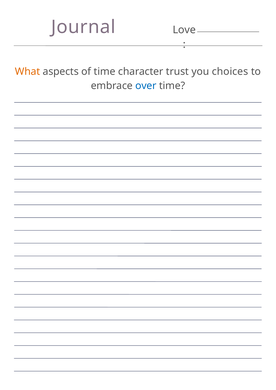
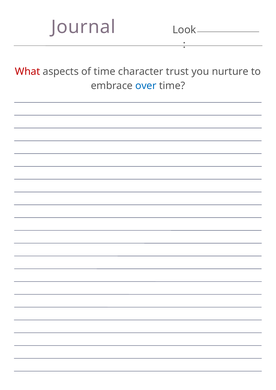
Love: Love -> Look (184, 30)
What colour: orange -> red (28, 72)
choices: choices -> nurture (230, 72)
